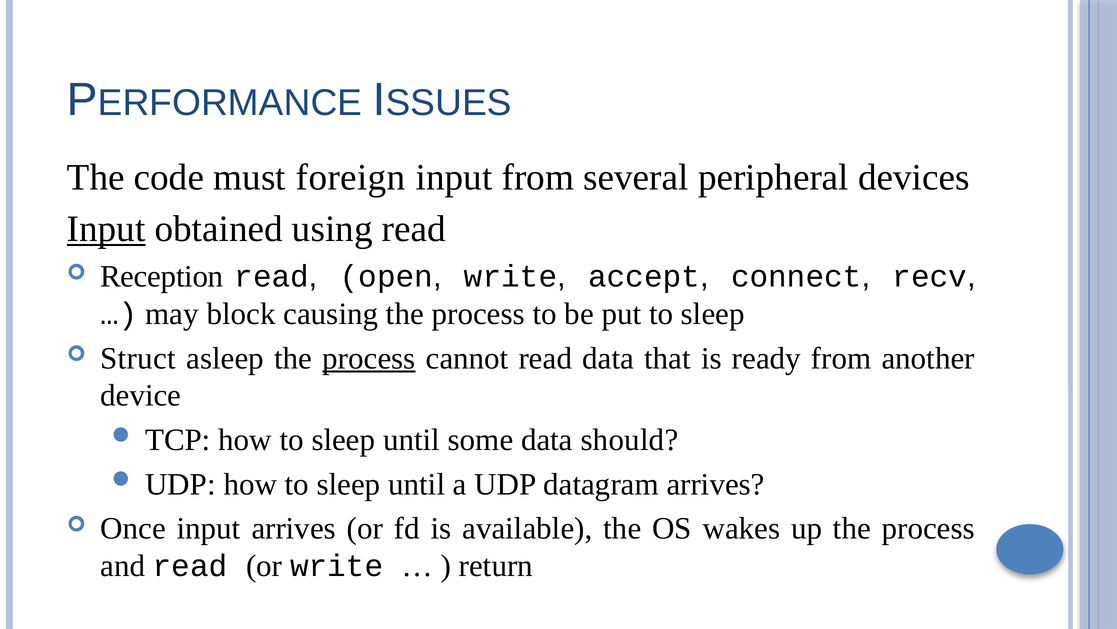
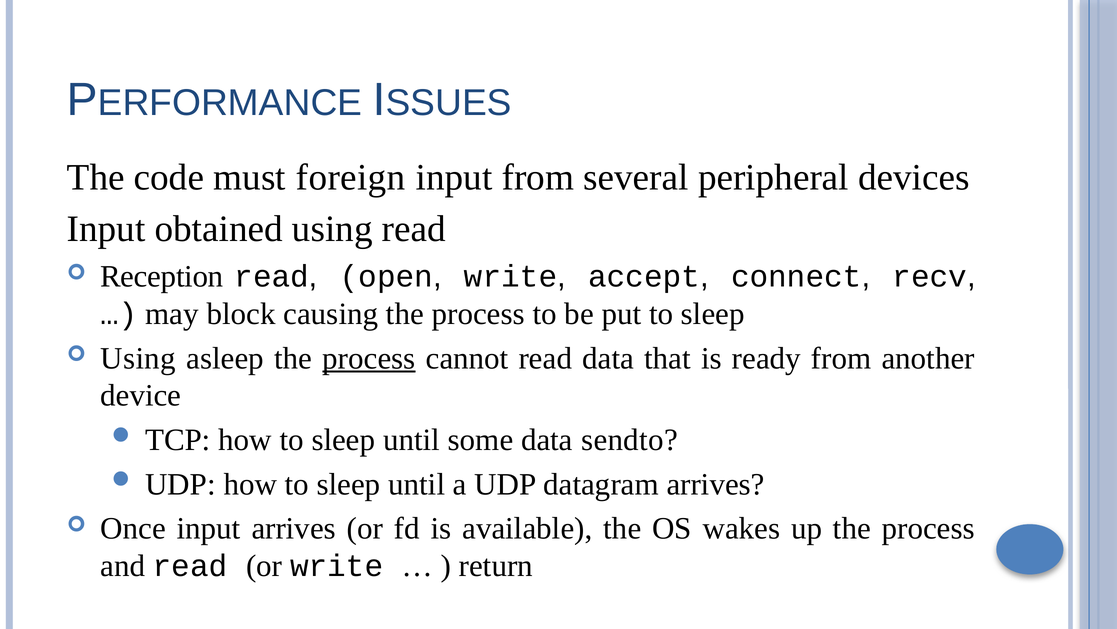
Input underline: present -> none (106, 229)
Struct: Struct -> Using (138, 358)
should: should -> sendto (629, 439)
